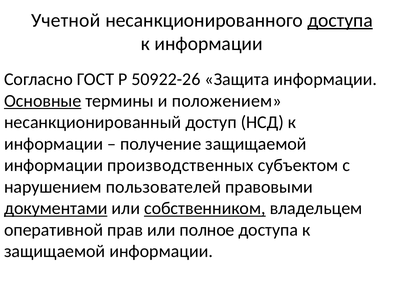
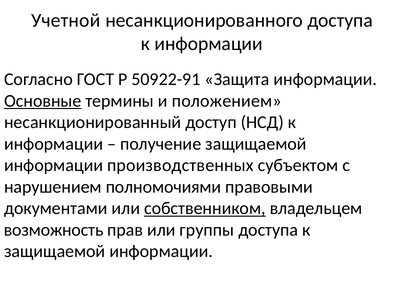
доступа underline: present -> none (340, 20)
50922-26: 50922-26 -> 50922-91 (166, 79)
пользователей: пользователей -> полномочиями (164, 187)
документами underline: present -> none (56, 209)
оперативной: оперативной -> возможность (54, 230)
полное: полное -> группы (207, 230)
